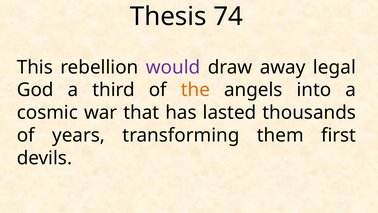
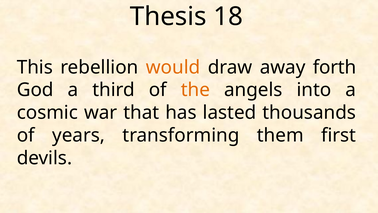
74: 74 -> 18 (228, 16)
would colour: purple -> orange (173, 67)
legal: legal -> forth (335, 67)
